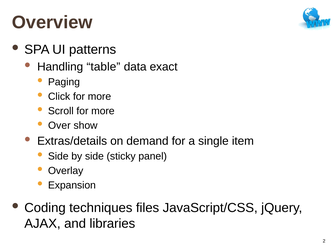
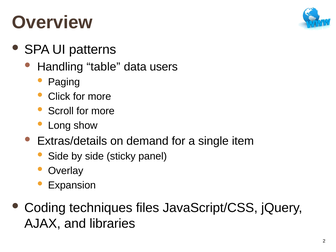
exact: exact -> users (164, 67)
Over: Over -> Long (59, 125)
